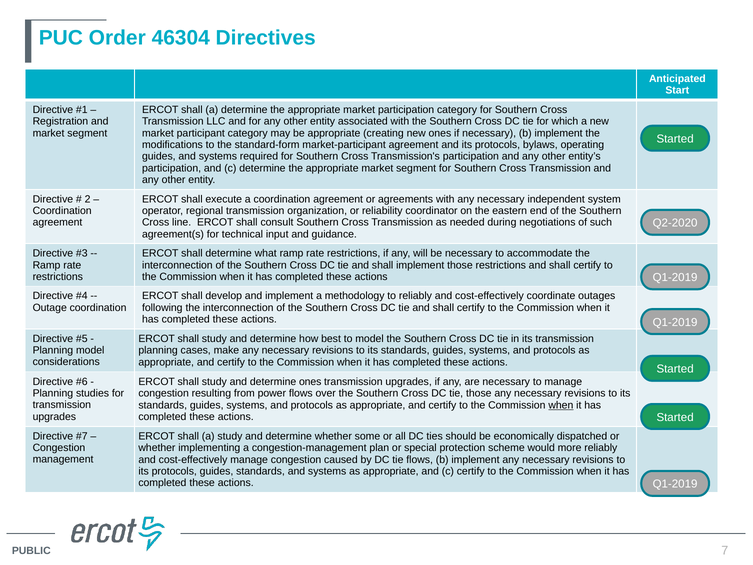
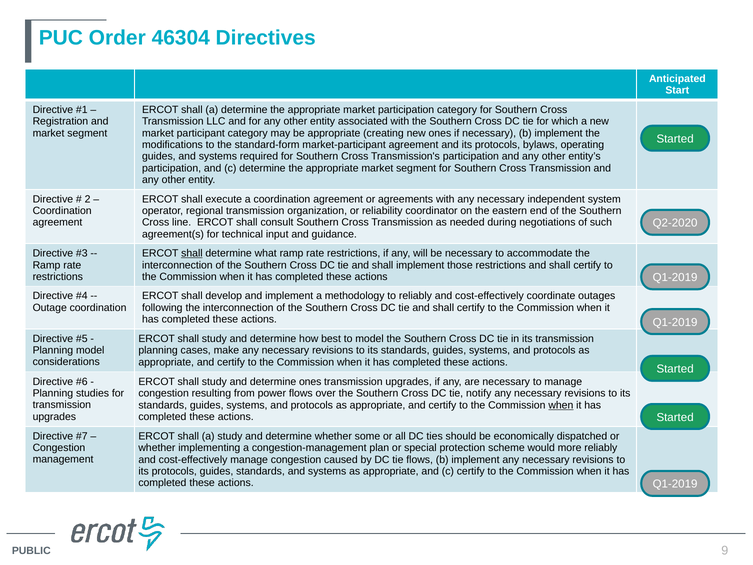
shall underline: none -> present (192, 253)
tie those: those -> notify (479, 393)
7: 7 -> 9 (725, 550)
